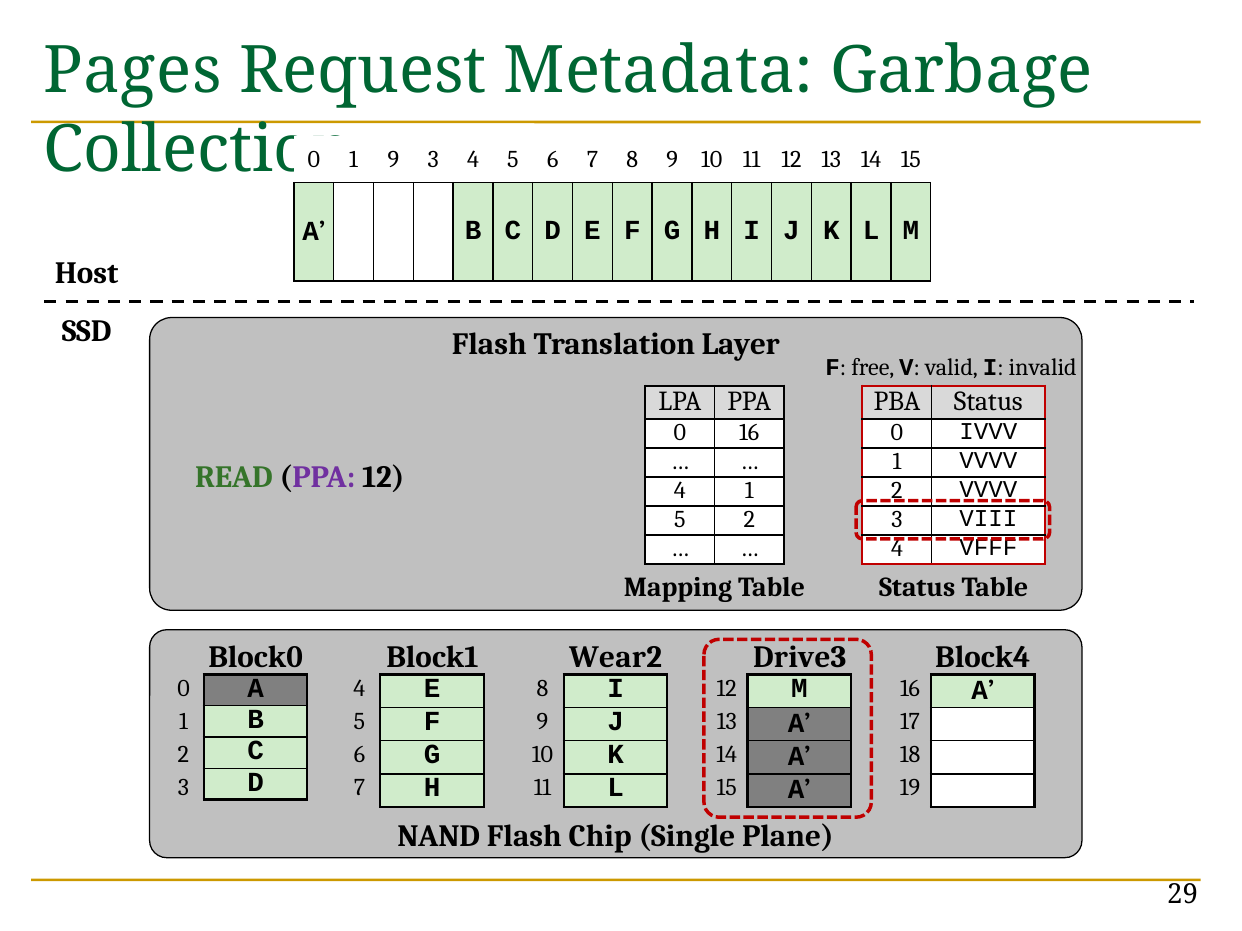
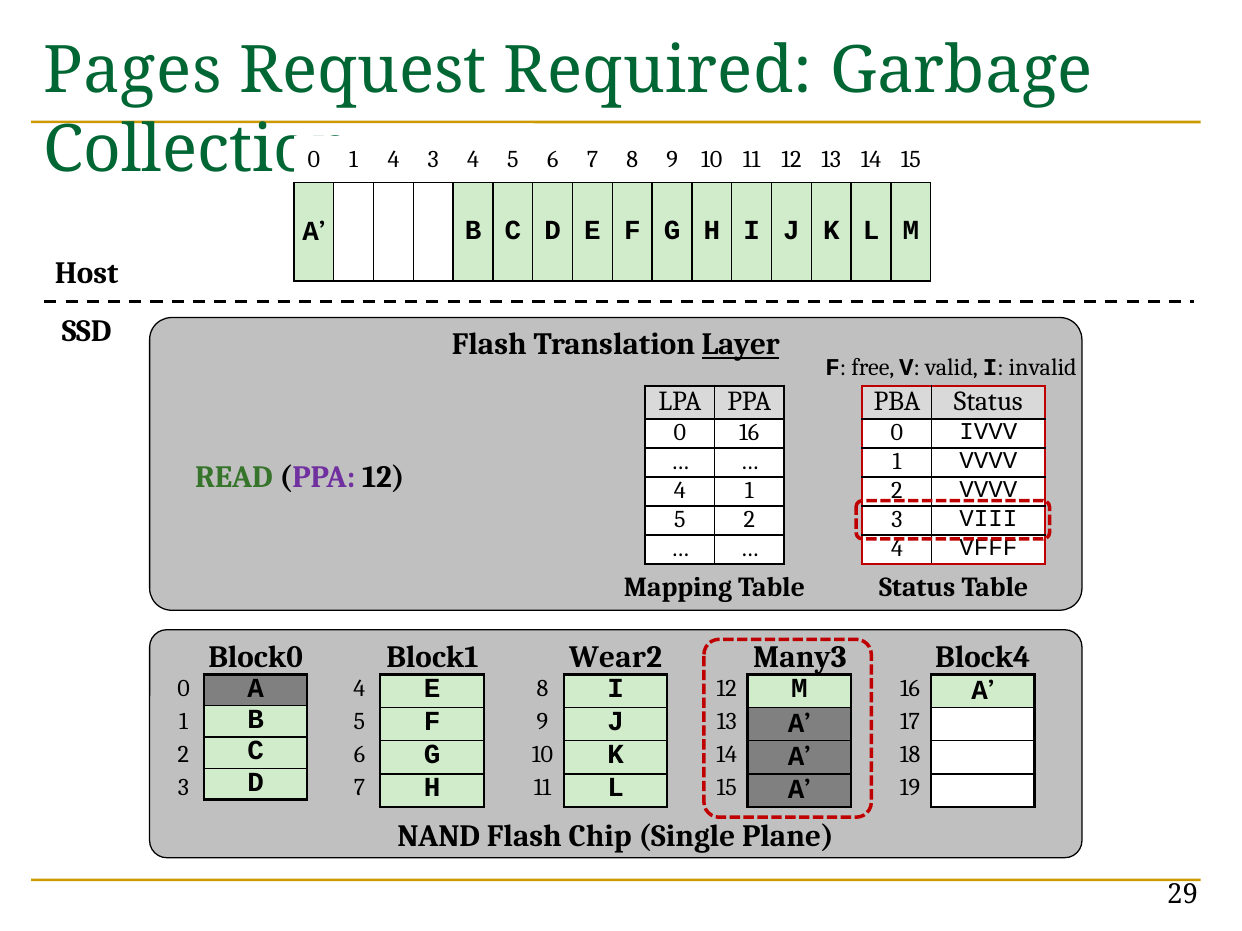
Metadata: Metadata -> Required (658, 71)
9: 9 -> 4 (394, 159)
Layer underline: none -> present (741, 345)
Drive3: Drive3 -> Many3 (800, 657)
